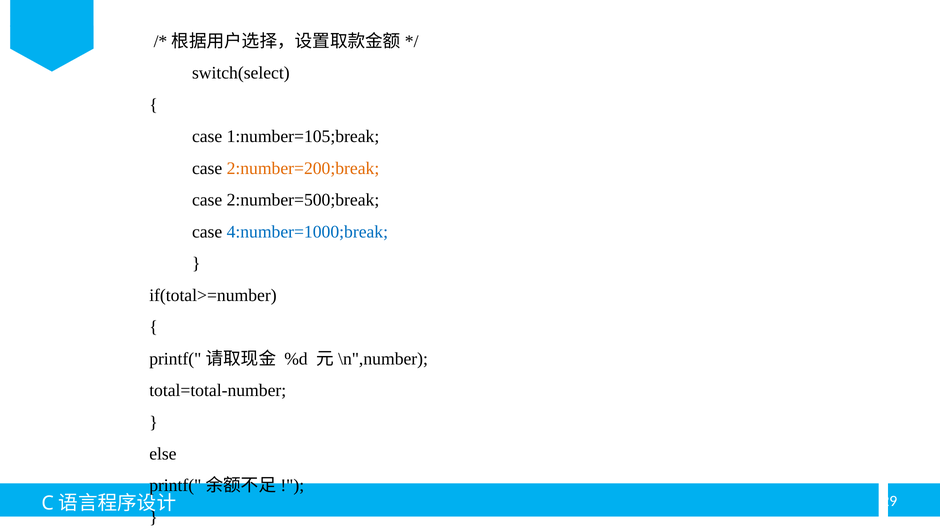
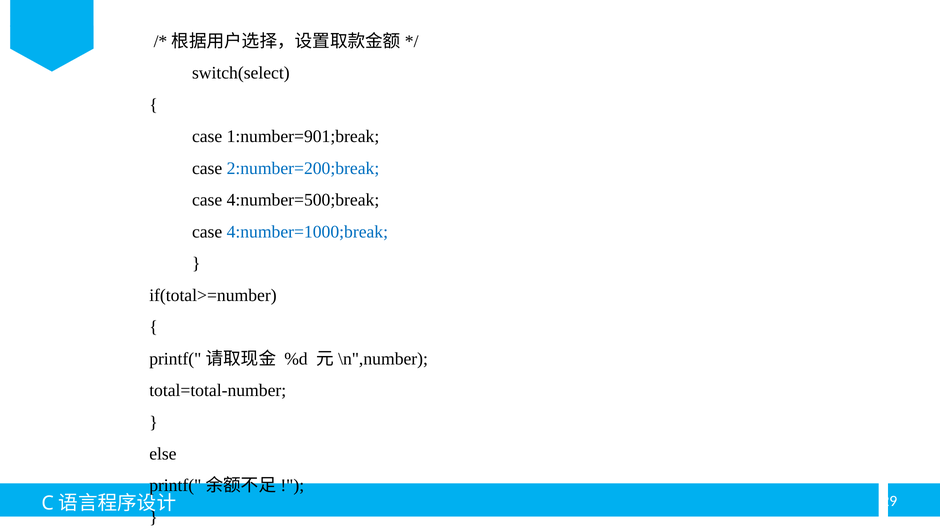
1:number=105;break: 1:number=105;break -> 1:number=901;break (303, 136)
2:number=200;break colour: orange -> blue (303, 168)
2:number=500;break: 2:number=500;break -> 4:number=500;break (303, 200)
